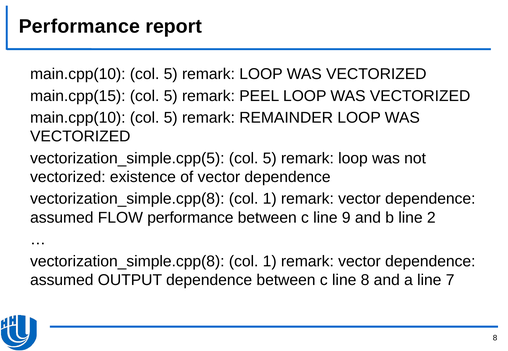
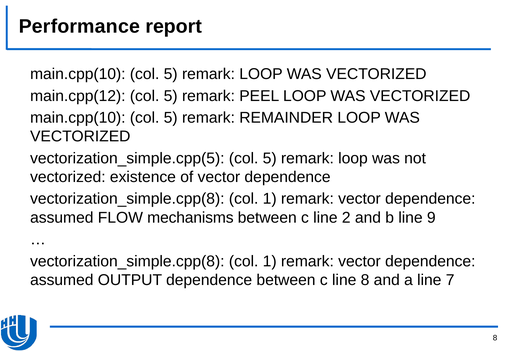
main.cpp(15: main.cpp(15 -> main.cpp(12 (78, 96)
FLOW performance: performance -> mechanisms (190, 218)
9: 9 -> 2 (346, 218)
2: 2 -> 9 (431, 218)
